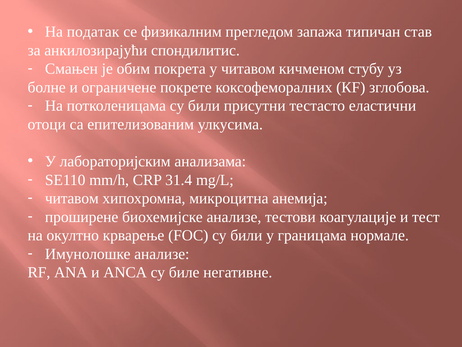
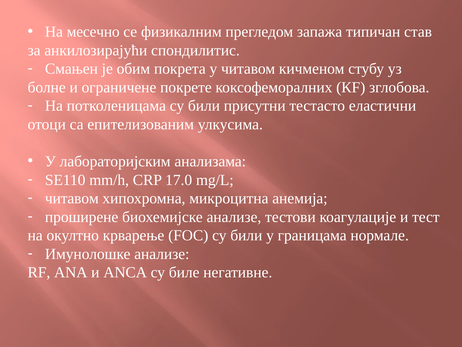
податак: податак -> месечно (93, 32)
31.4: 31.4 -> 17.0 (179, 180)
